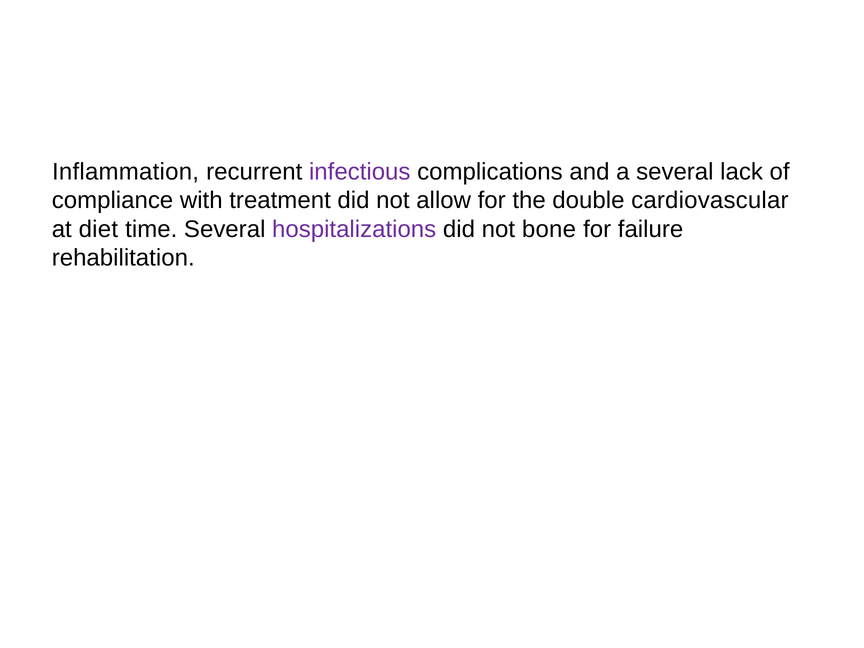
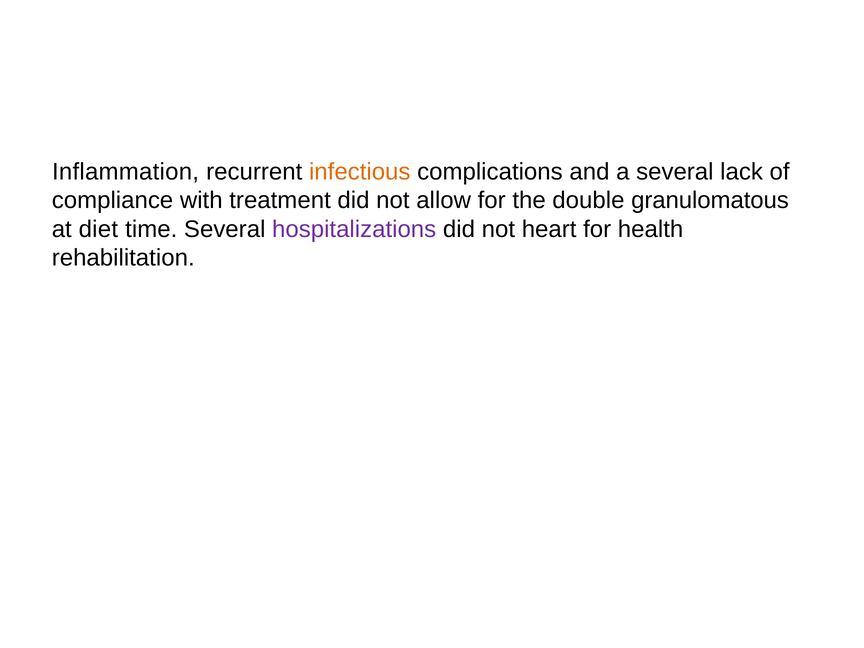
infectious colour: purple -> orange (360, 172)
cardiovascular: cardiovascular -> granulomatous (710, 200)
bone: bone -> heart (549, 229)
failure: failure -> health (651, 229)
